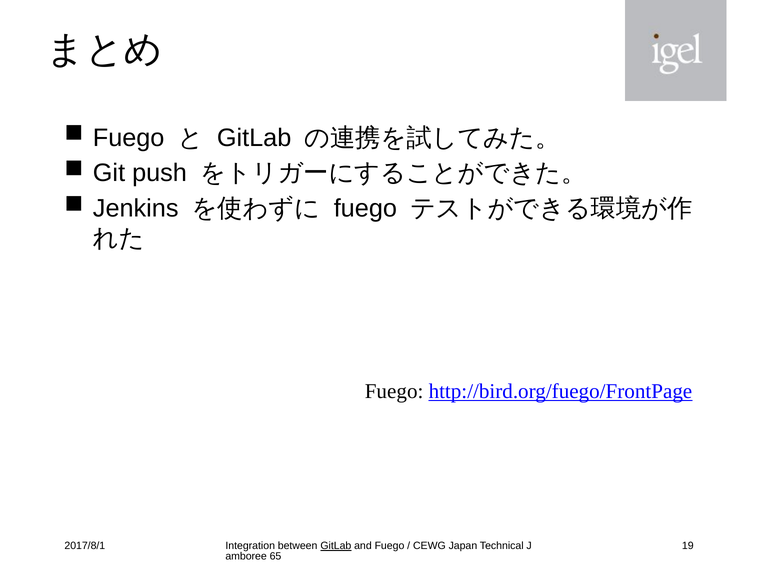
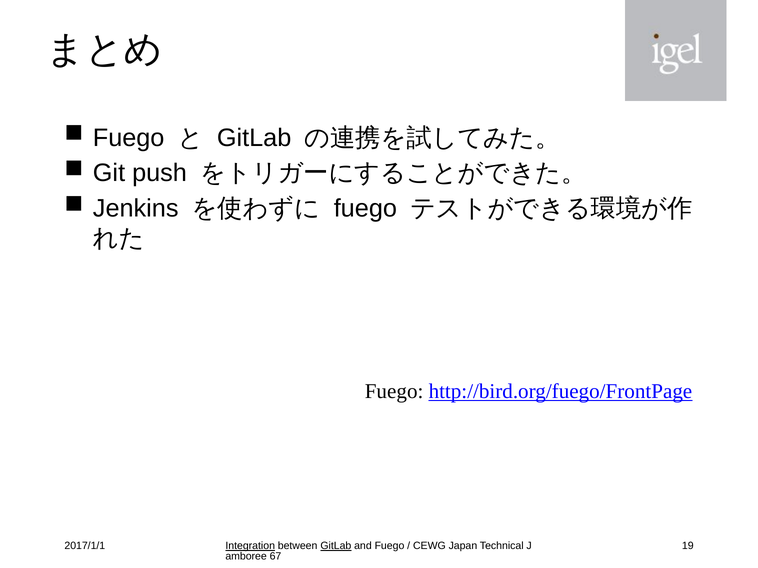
2017/8/1: 2017/8/1 -> 2017/1/1 (85, 546)
Integration underline: none -> present (250, 546)
65: 65 -> 67 (275, 557)
